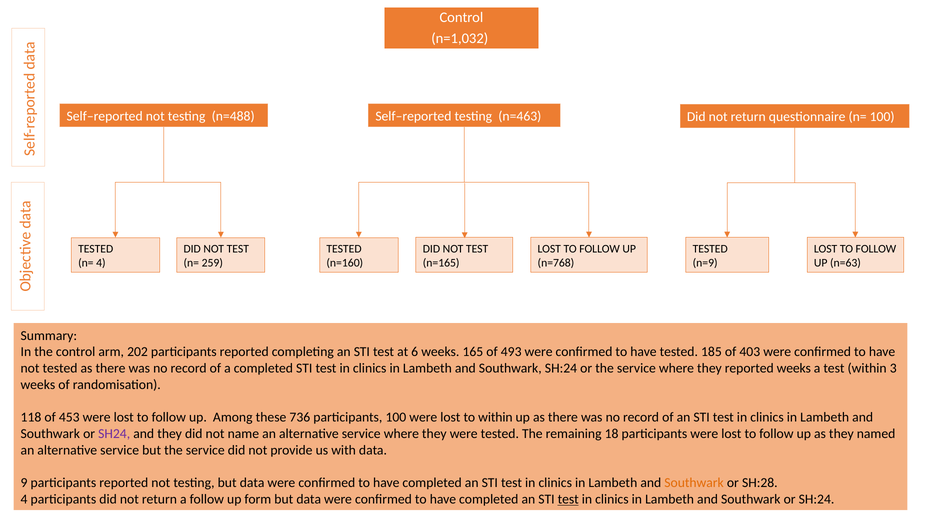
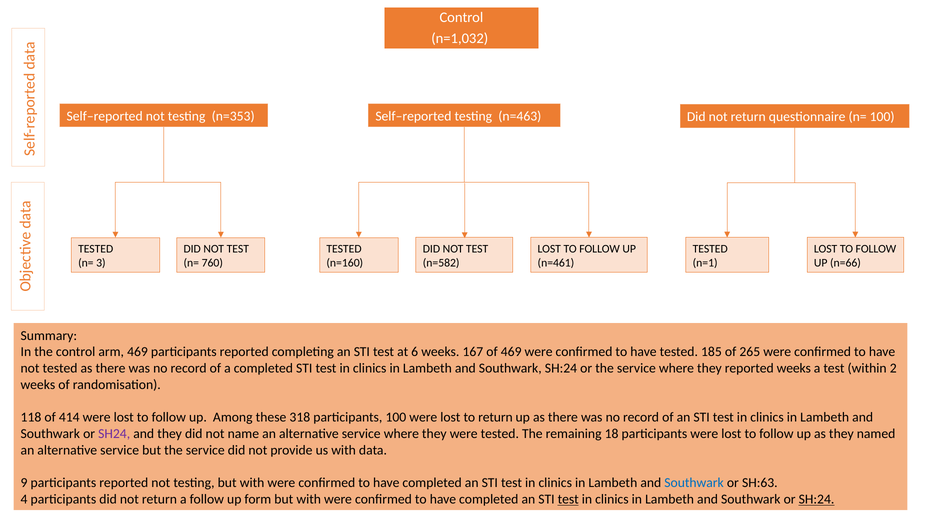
n=488: n=488 -> n=353 (233, 116)
n=165: n=165 -> n=582 (441, 263)
n=768: n=768 -> n=461 (556, 263)
n=9: n=9 -> n=1 (705, 263)
n=63: n=63 -> n=66 (845, 263)
n= 4: 4 -> 3 (101, 263)
259: 259 -> 760 (212, 263)
arm 202: 202 -> 469 (137, 352)
165: 165 -> 167 (473, 352)
of 493: 493 -> 469 (511, 352)
403: 403 -> 265 (750, 352)
3: 3 -> 2 (893, 368)
453: 453 -> 414 (69, 417)
736: 736 -> 318 (300, 417)
to within: within -> return (495, 417)
testing but data: data -> with (252, 483)
Southwark colour: orange -> blue (694, 483)
SH:28: SH:28 -> SH:63 (760, 483)
form but data: data -> with (309, 499)
SH:24 underline: none -> present (817, 499)
